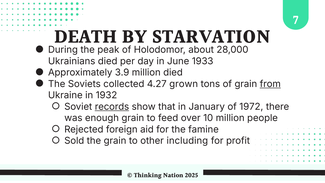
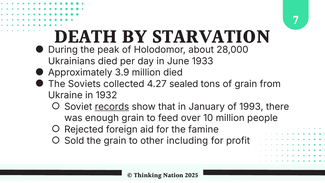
grown: grown -> sealed (184, 84)
from underline: present -> none (270, 84)
1972: 1972 -> 1993 (251, 107)
